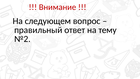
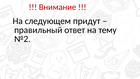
вопрос: вопрос -> придут (87, 21)
